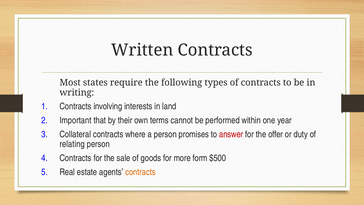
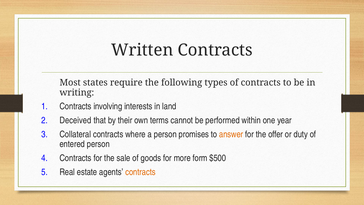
Important: Important -> Deceived (75, 120)
answer colour: red -> orange (231, 134)
relating: relating -> entered (72, 144)
